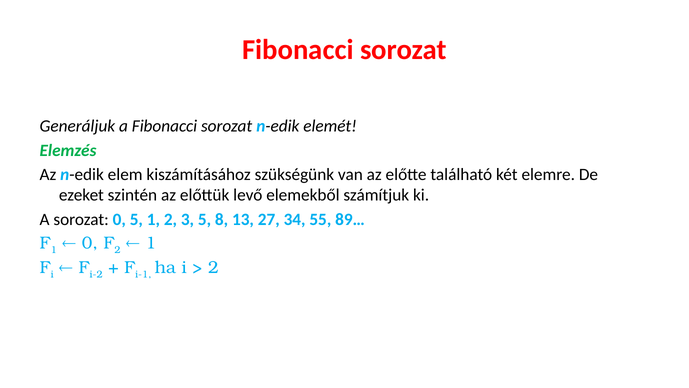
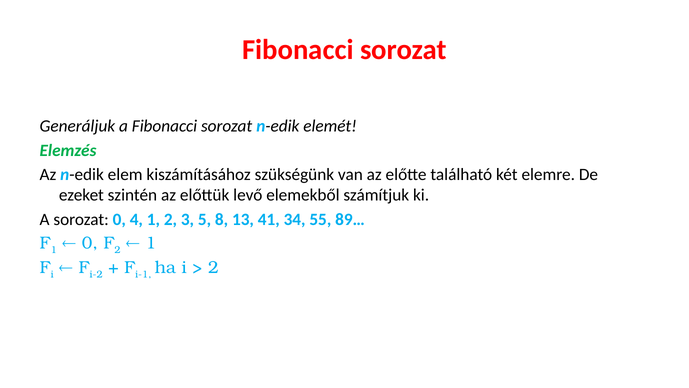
0 5: 5 -> 4 (136, 219)
27: 27 -> 41 (269, 219)
